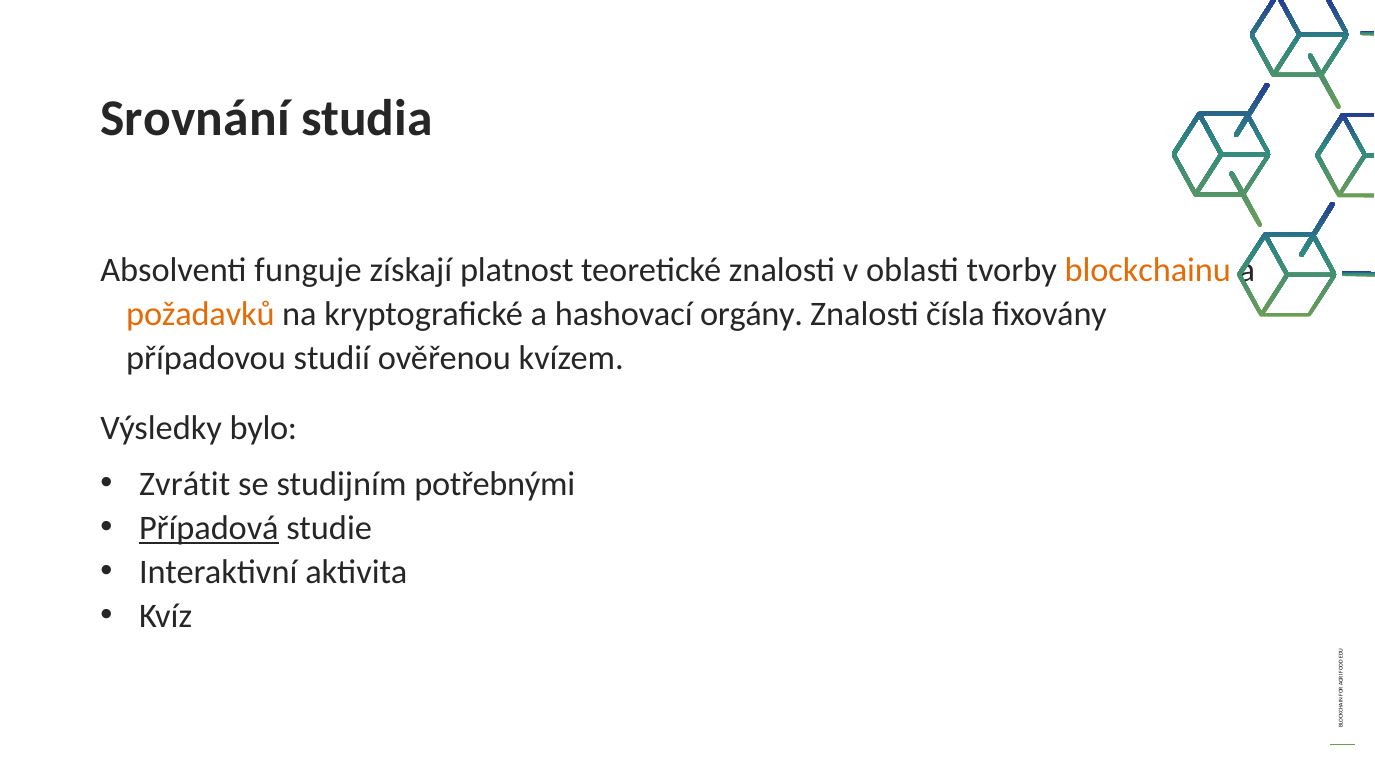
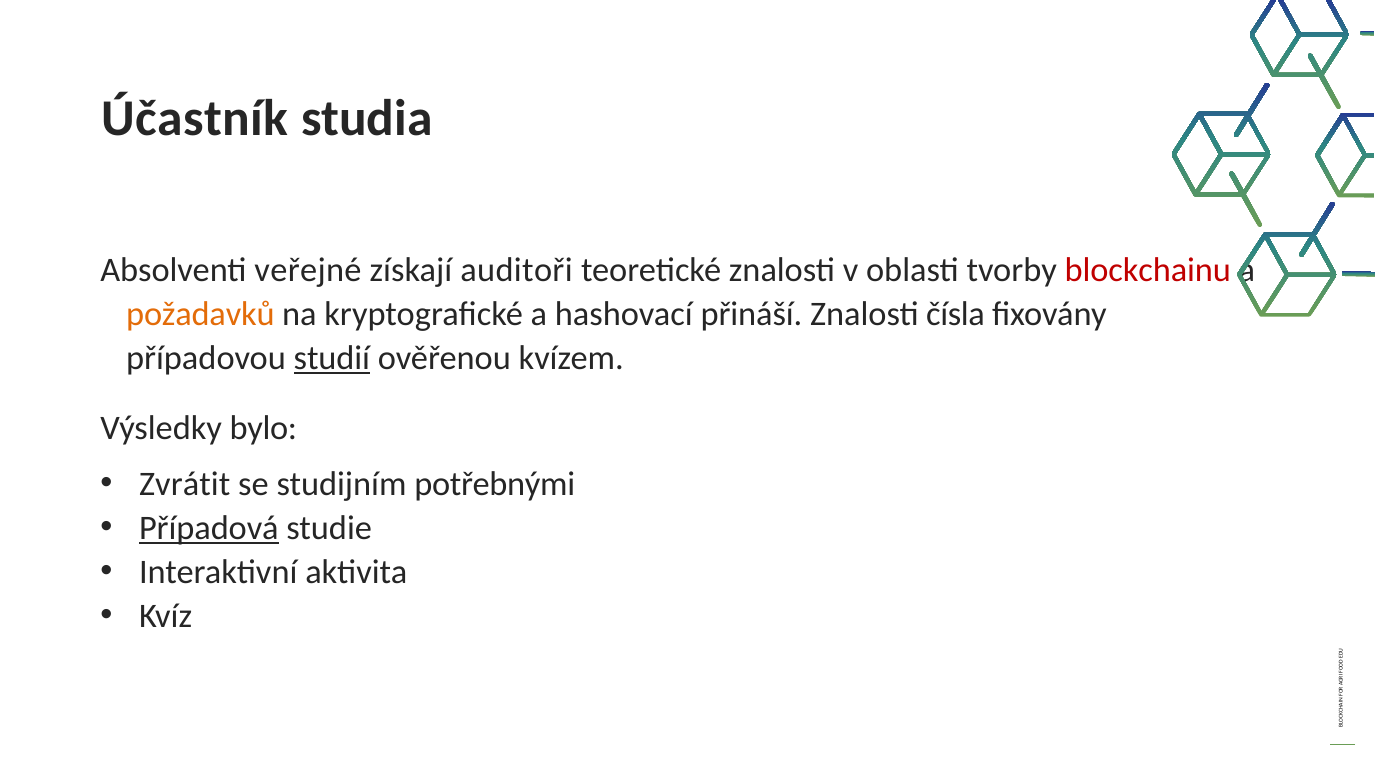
Srovnání: Srovnání -> Účastník (195, 119)
funguje: funguje -> veřejné (308, 271)
platnost: platnost -> auditoři (517, 271)
blockchainu colour: orange -> red (1148, 271)
orgány: orgány -> přináší (751, 315)
studií underline: none -> present (332, 359)
